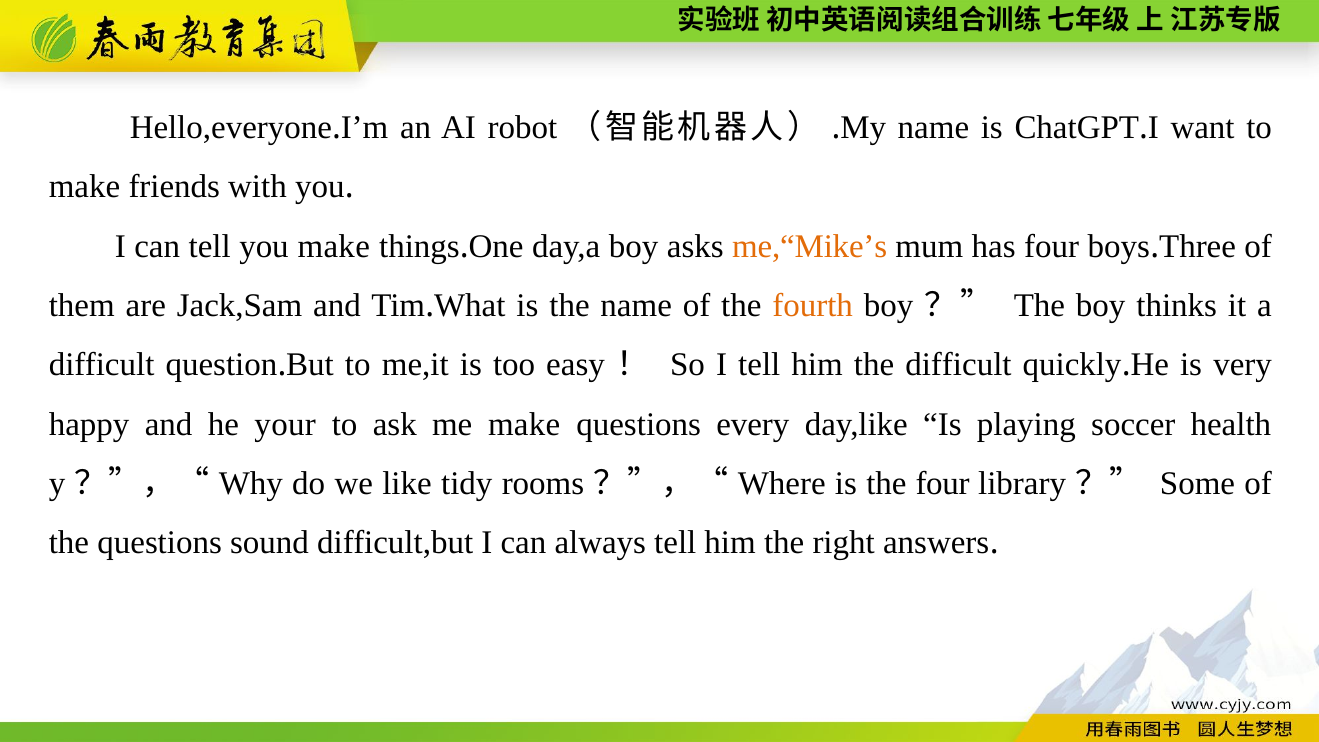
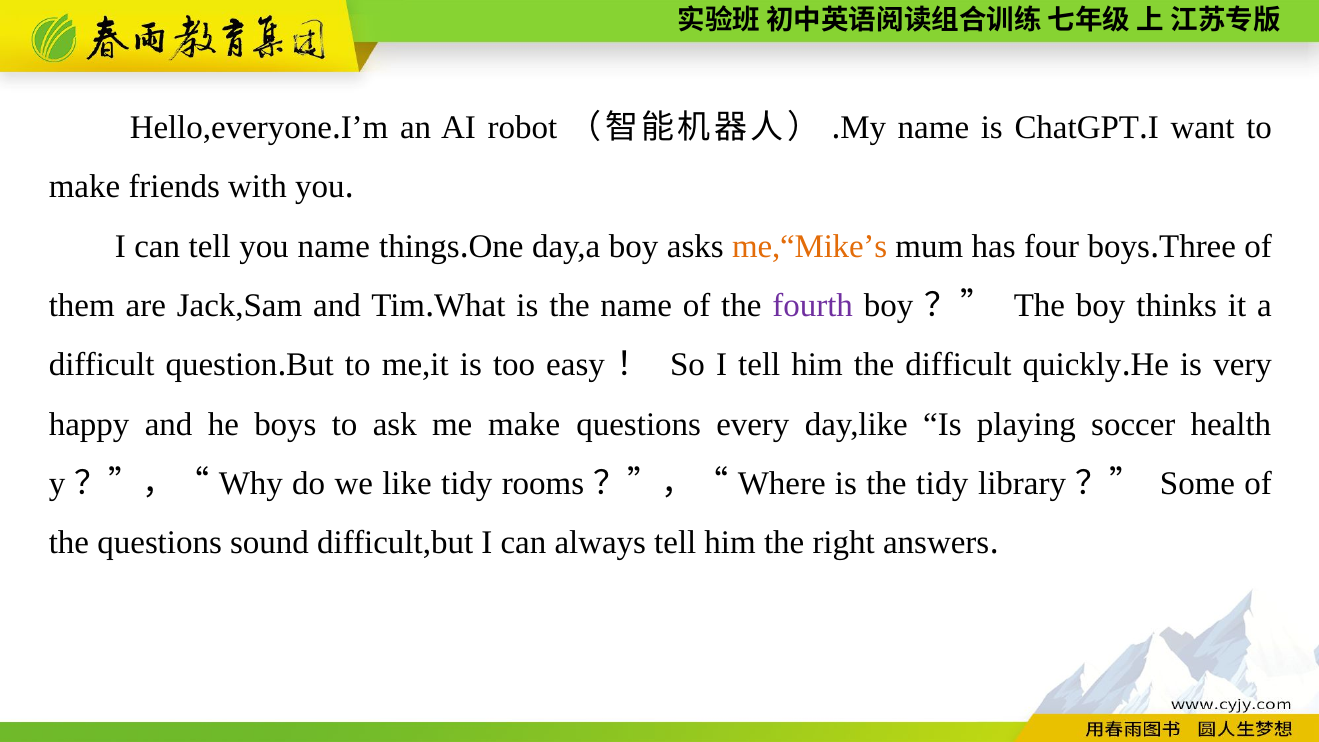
you make: make -> name (334, 246)
fourth colour: orange -> purple (813, 306)
he your: your -> boys (285, 424)
the four: four -> tidy (942, 484)
